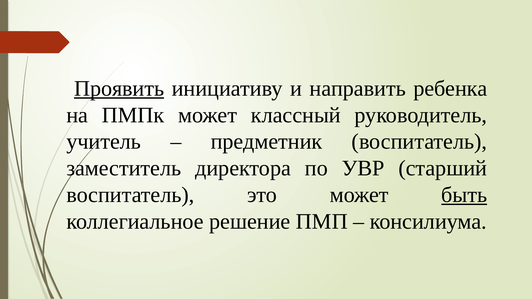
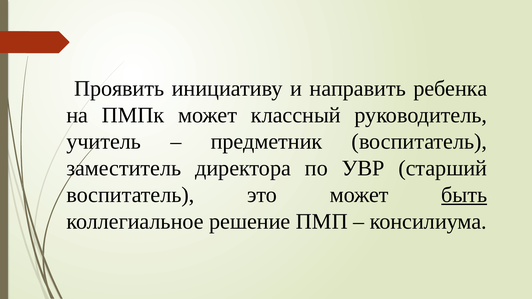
Проявить underline: present -> none (119, 89)
